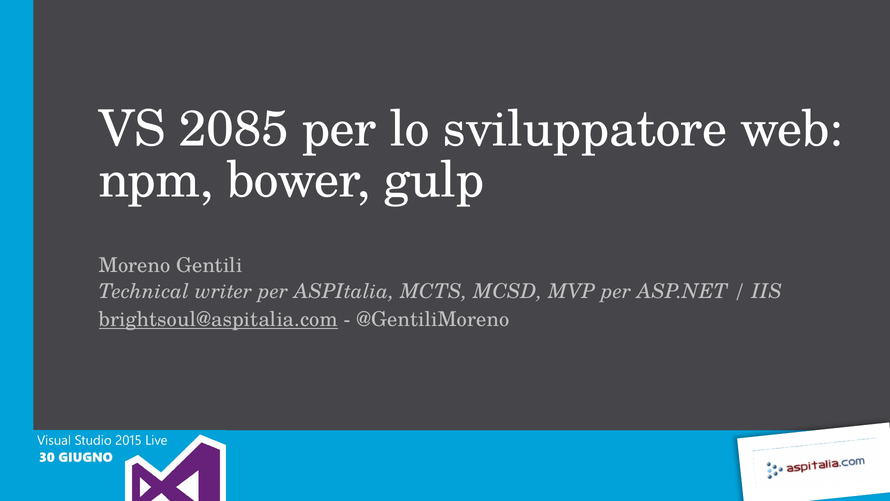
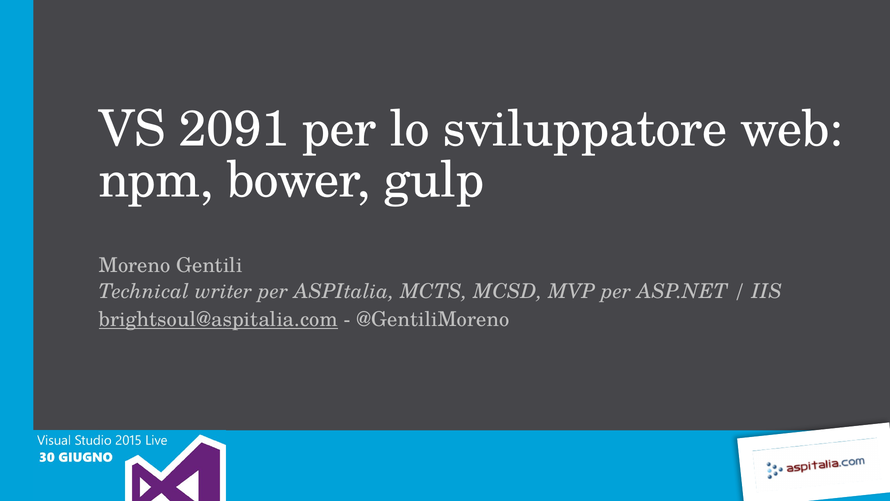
2085: 2085 -> 2091 (234, 129)
